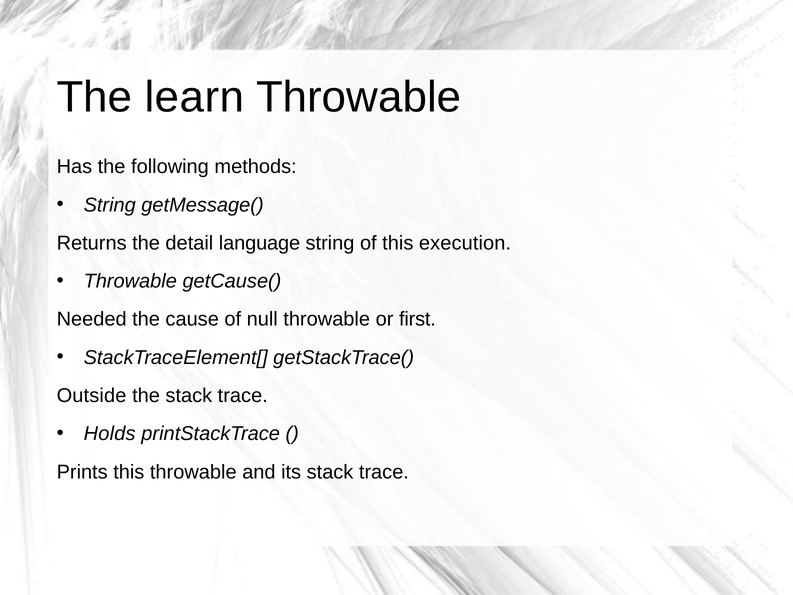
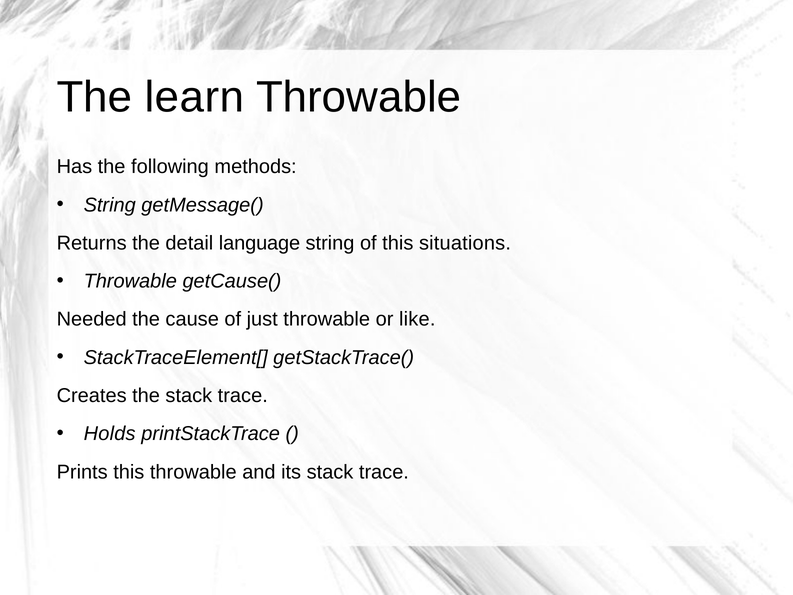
execution: execution -> situations (465, 243)
null: null -> just (262, 319)
first: first -> like (417, 319)
Outside: Outside -> Creates (92, 395)
